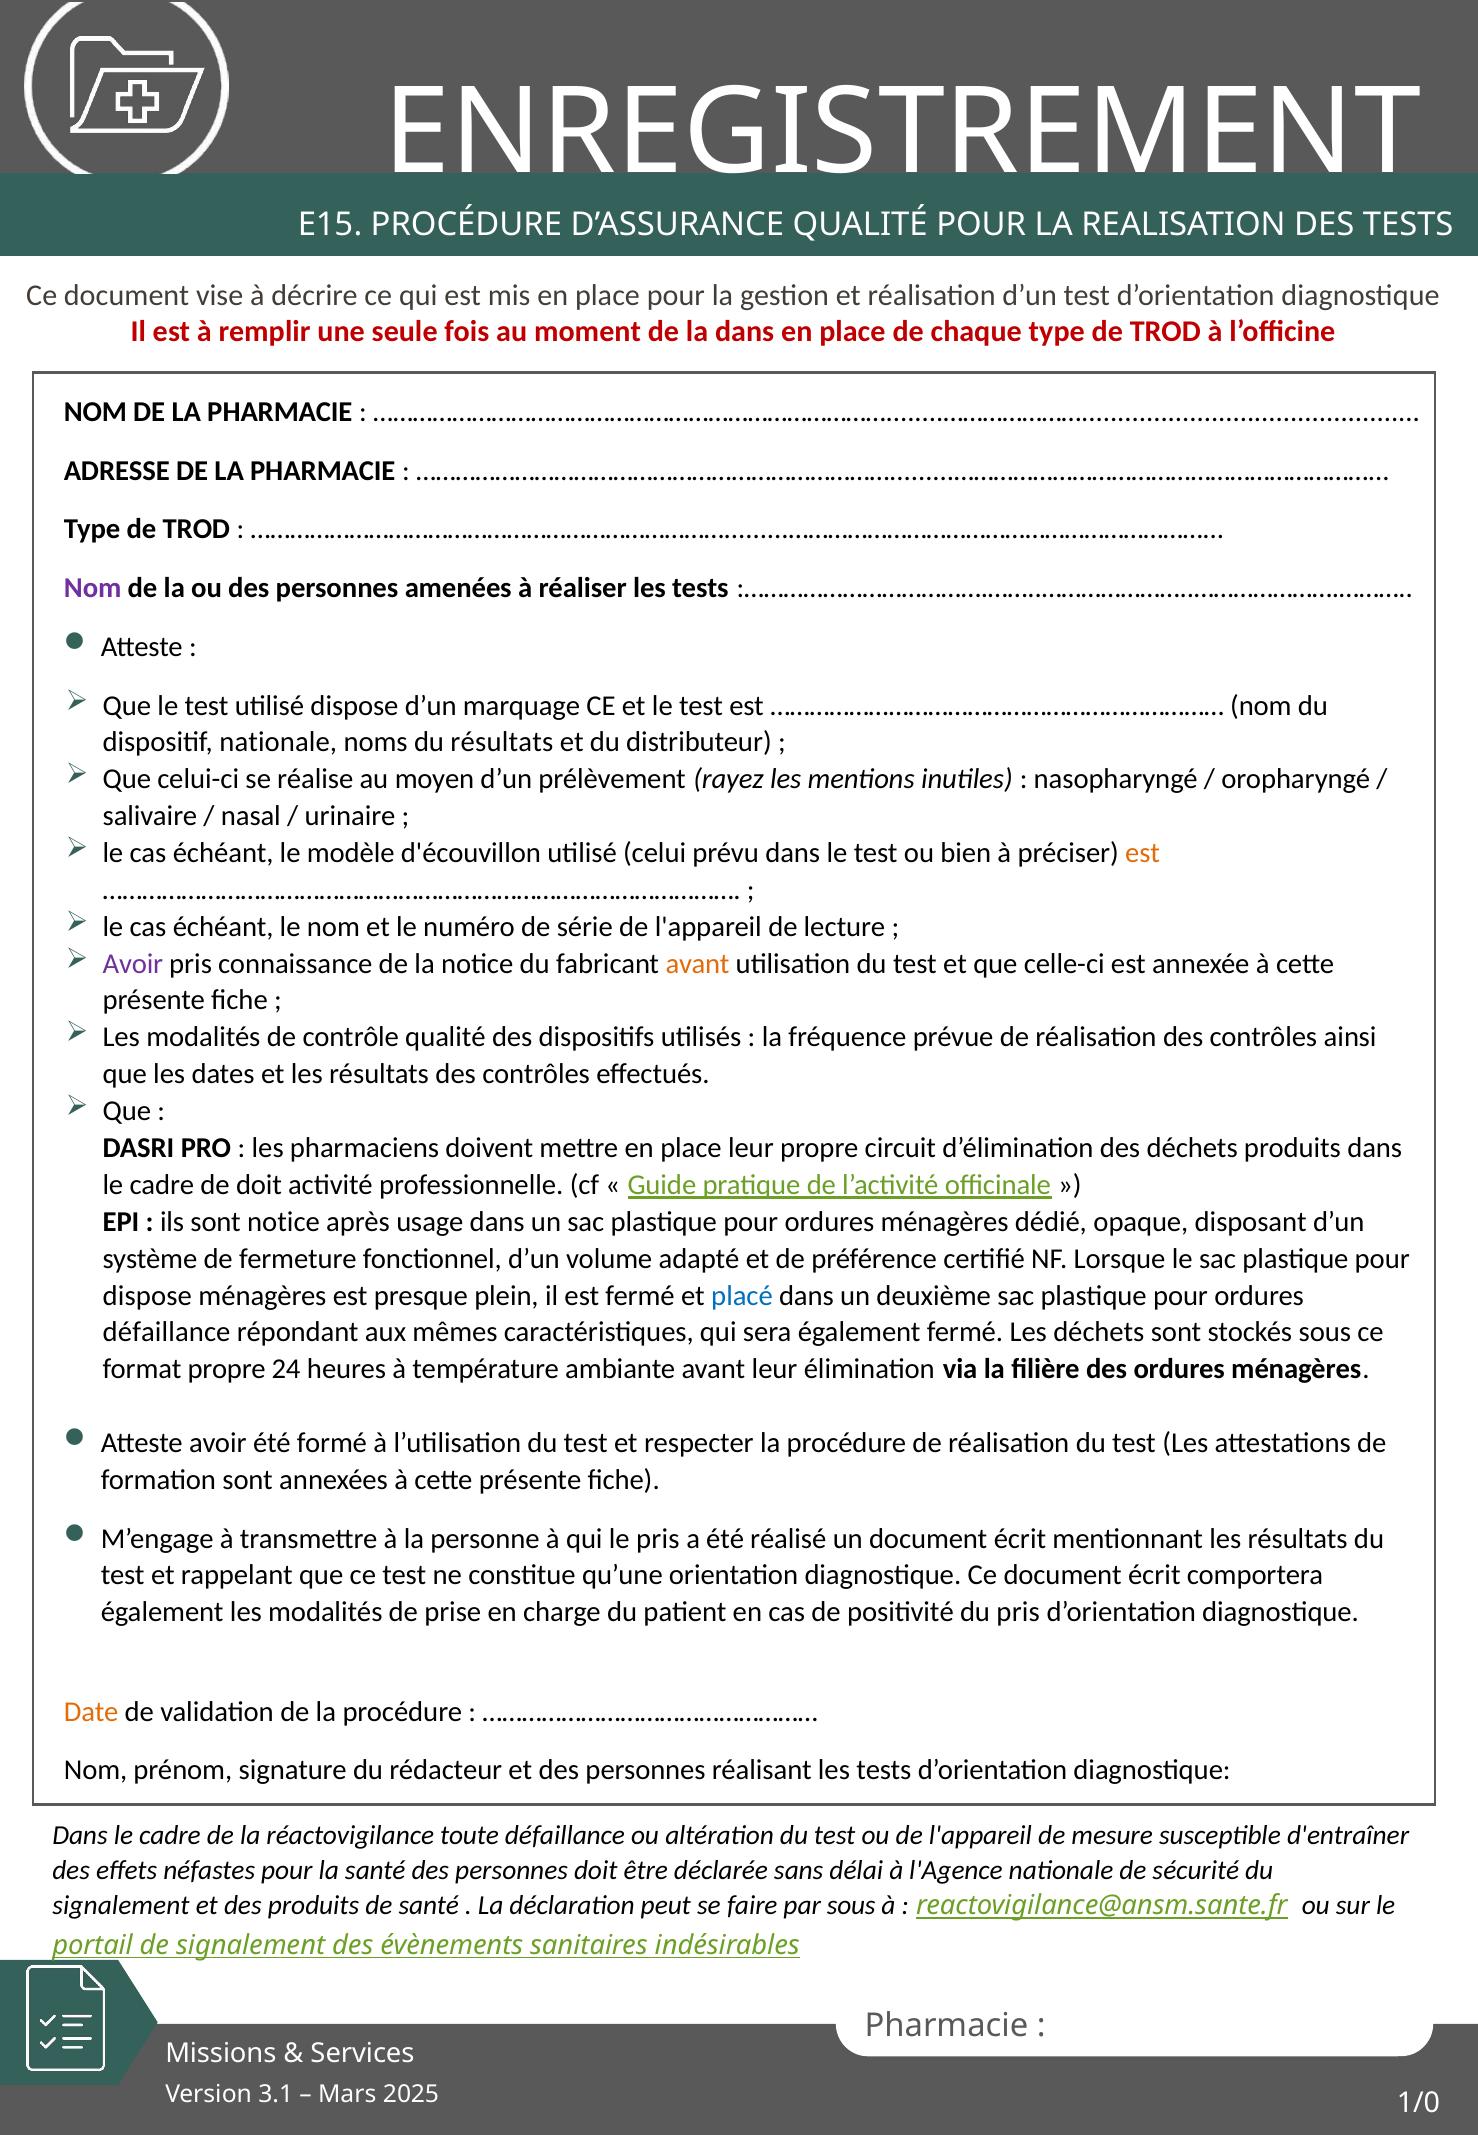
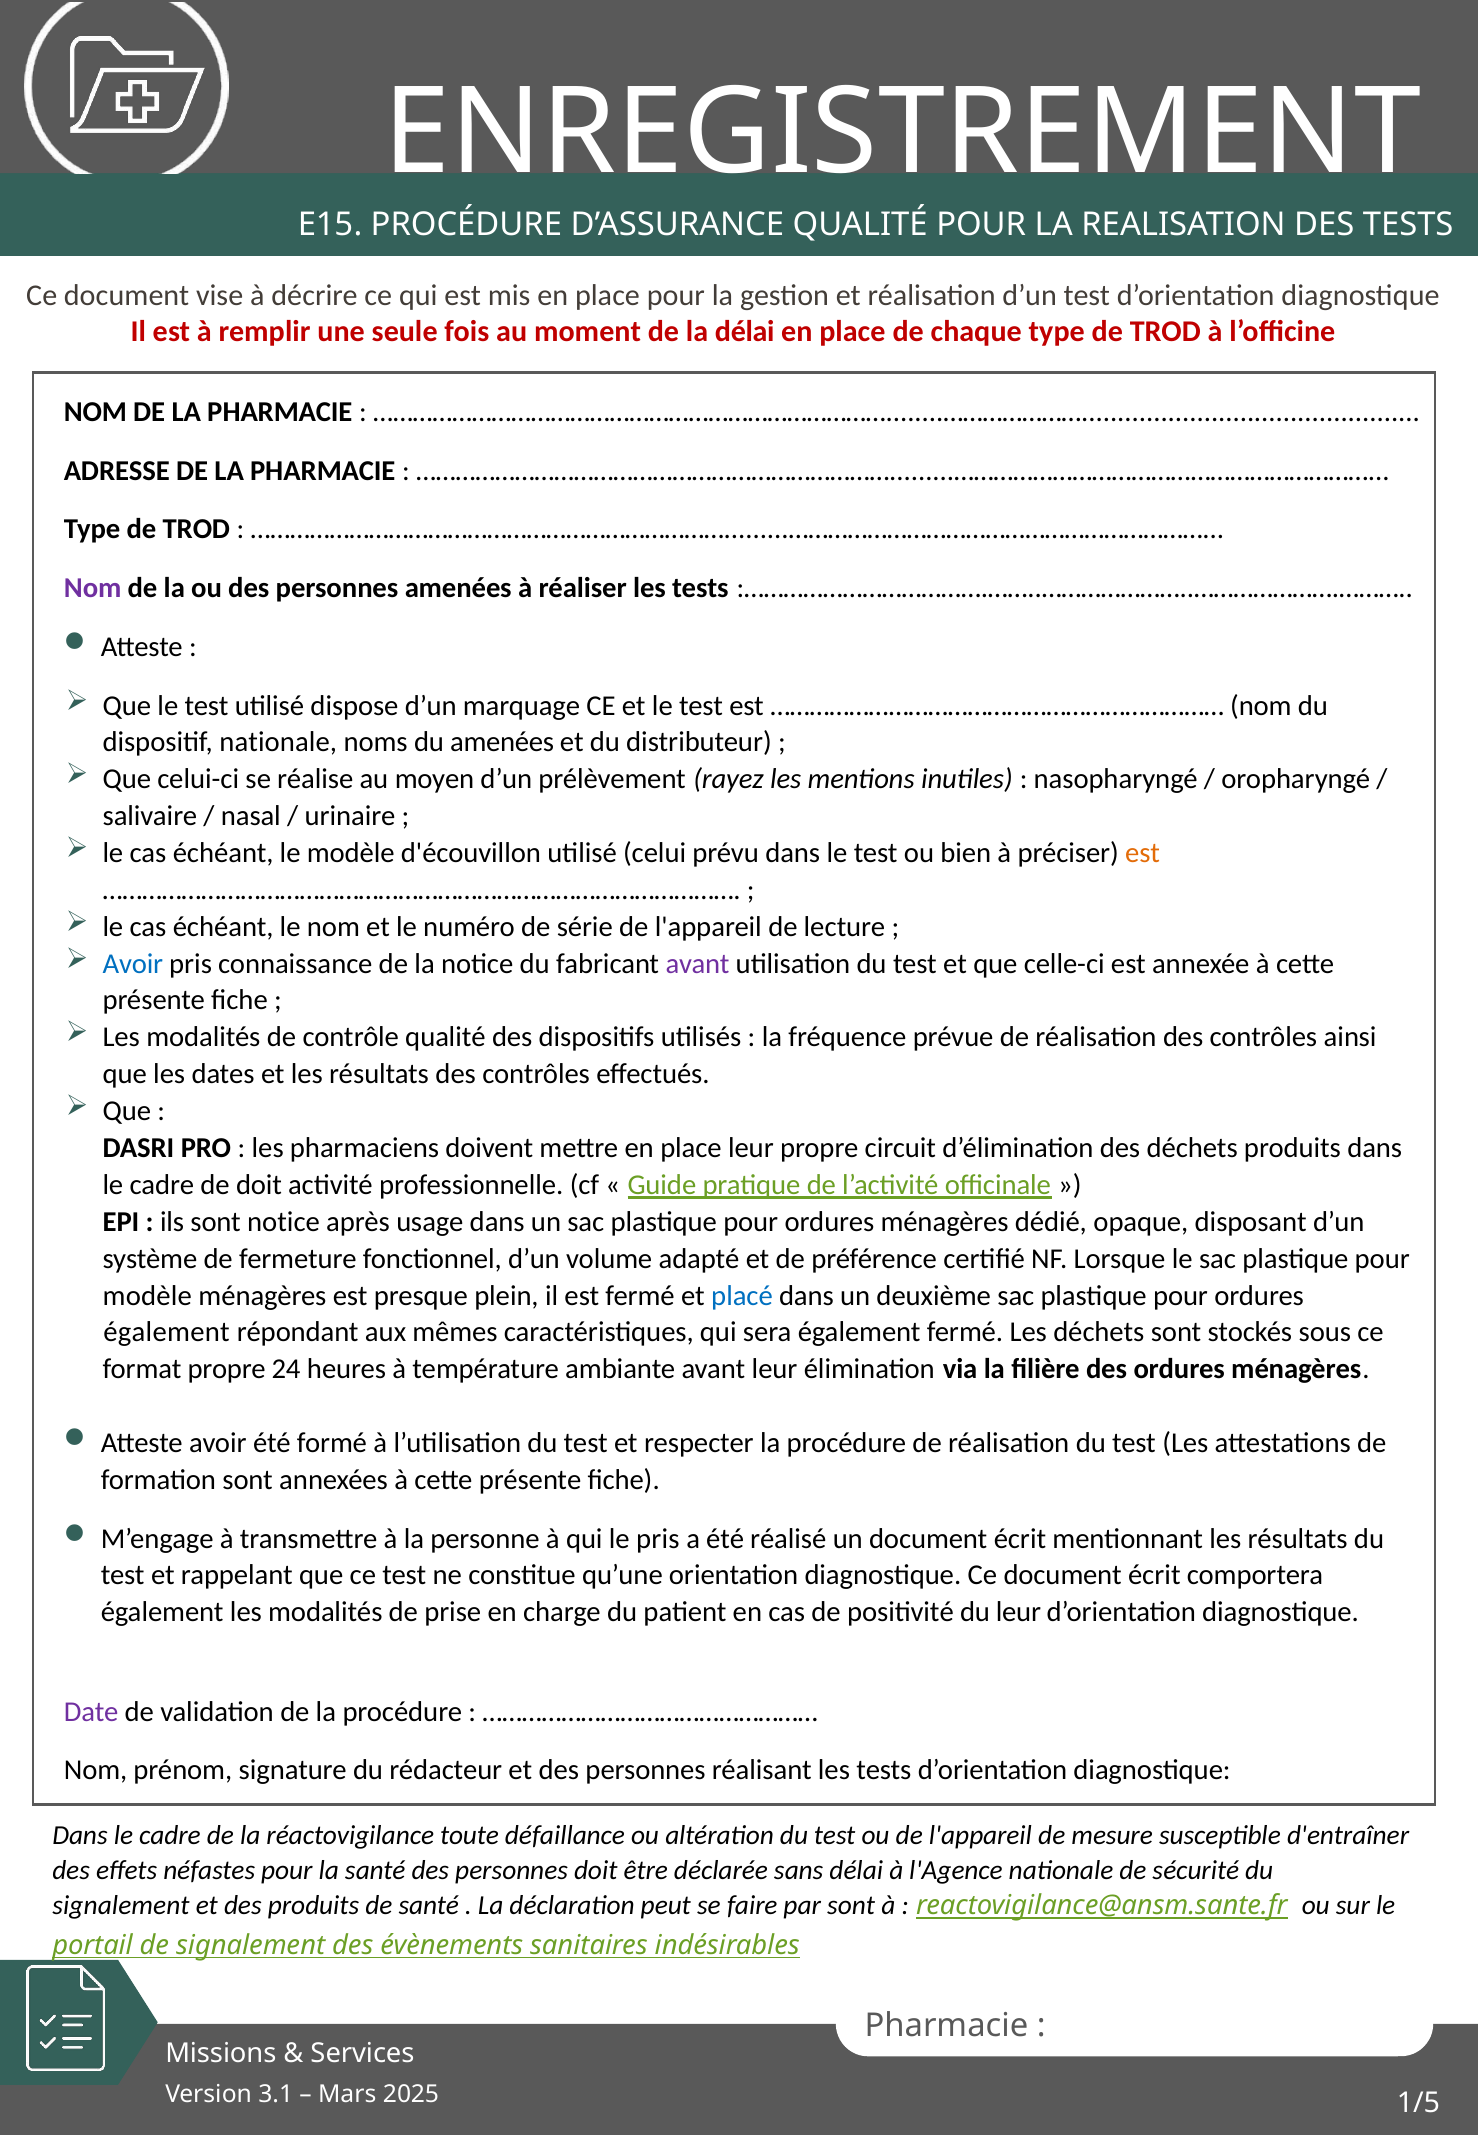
la dans: dans -> délai (745, 332)
du résultats: résultats -> amenées (502, 742)
Avoir colour: purple -> blue (133, 964)
avant colour: orange -> purple (698, 964)
dispose: dispose -> modèle (147, 1296)
défaillance: défaillance -> également (167, 1332)
du pris: pris -> leur (1018, 1612)
Date colour: orange -> purple (91, 1712)
par sous: sous -> sont (851, 1906)
1/0: 1/0 -> 1/5 (1418, 2103)
